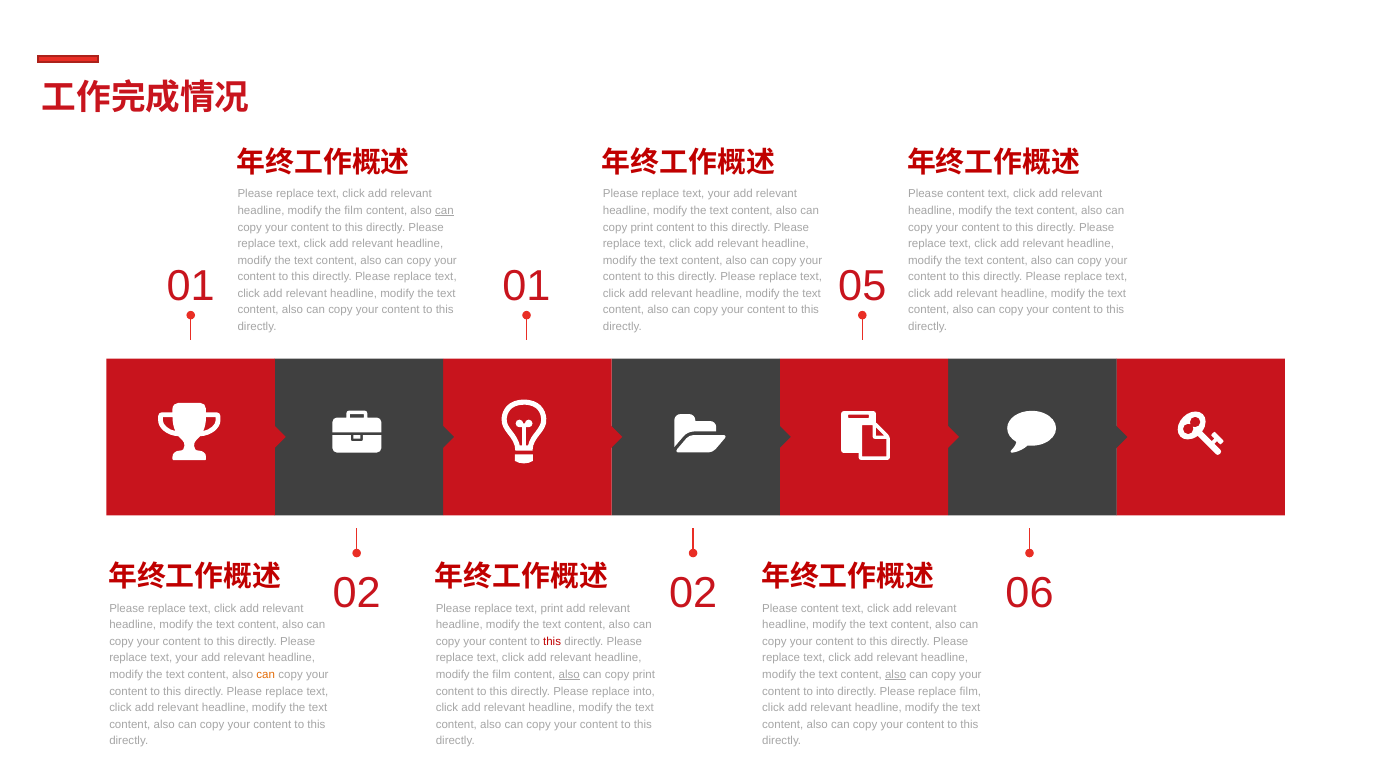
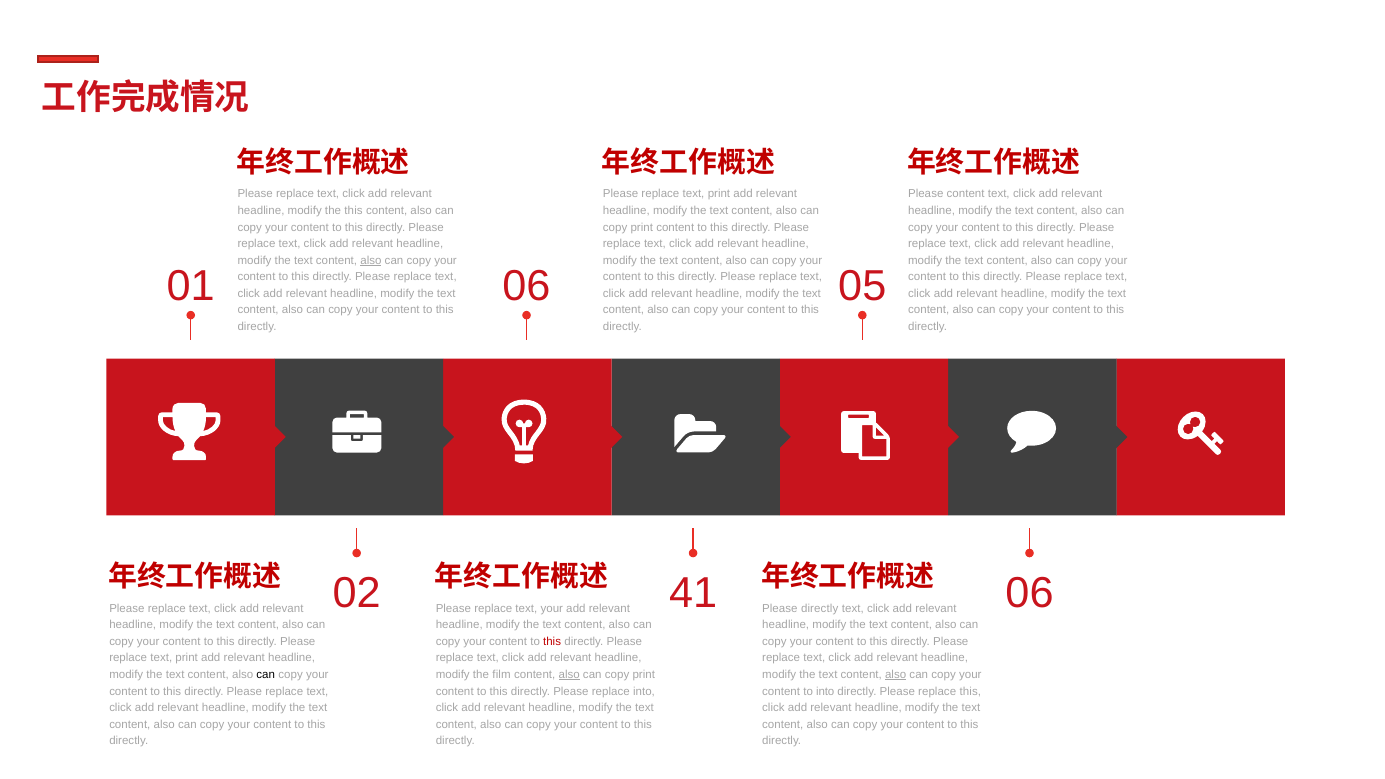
your: your -> print (719, 194)
film: film -> this (354, 211)
can underline: present -> none (444, 211)
also underline: none -> present (371, 260)
01 01: 01 -> 06 (526, 286)
02 02: 02 -> 41 (693, 594)
text print: print -> your (552, 608)
content: content -> directly (820, 608)
your: your -> print (187, 658)
can colour: orange -> black (266, 675)
replace film: film -> this (970, 691)
